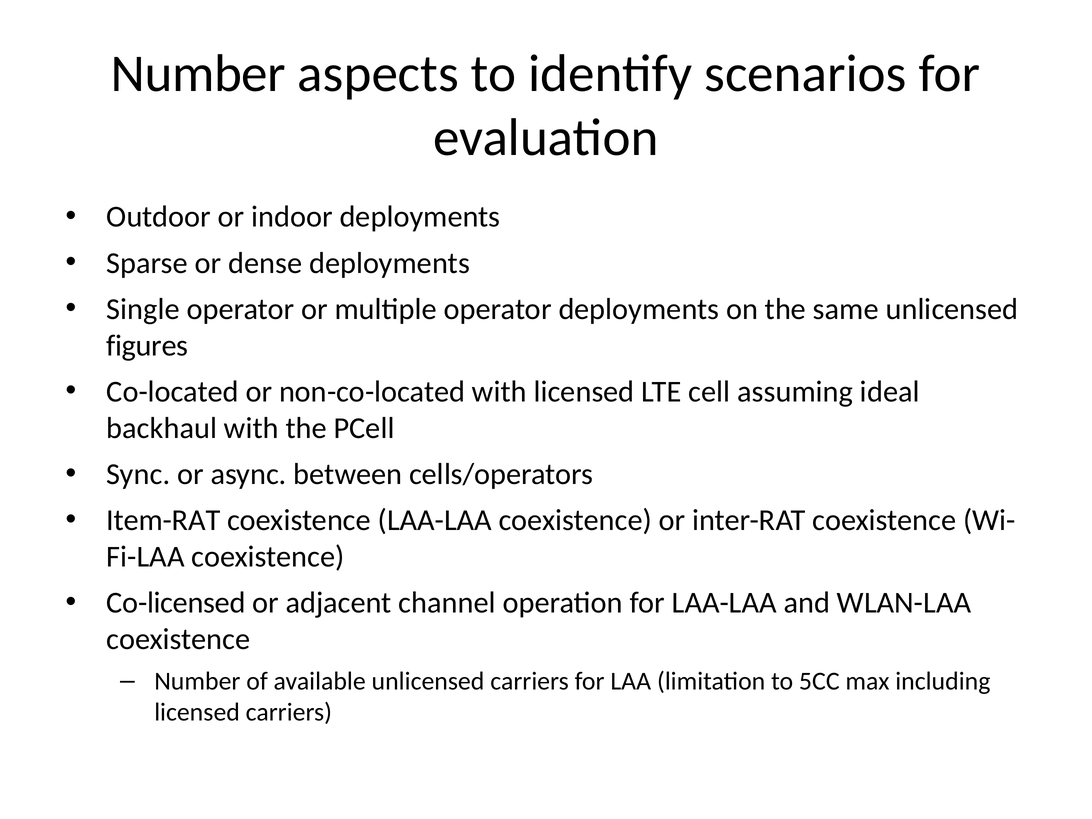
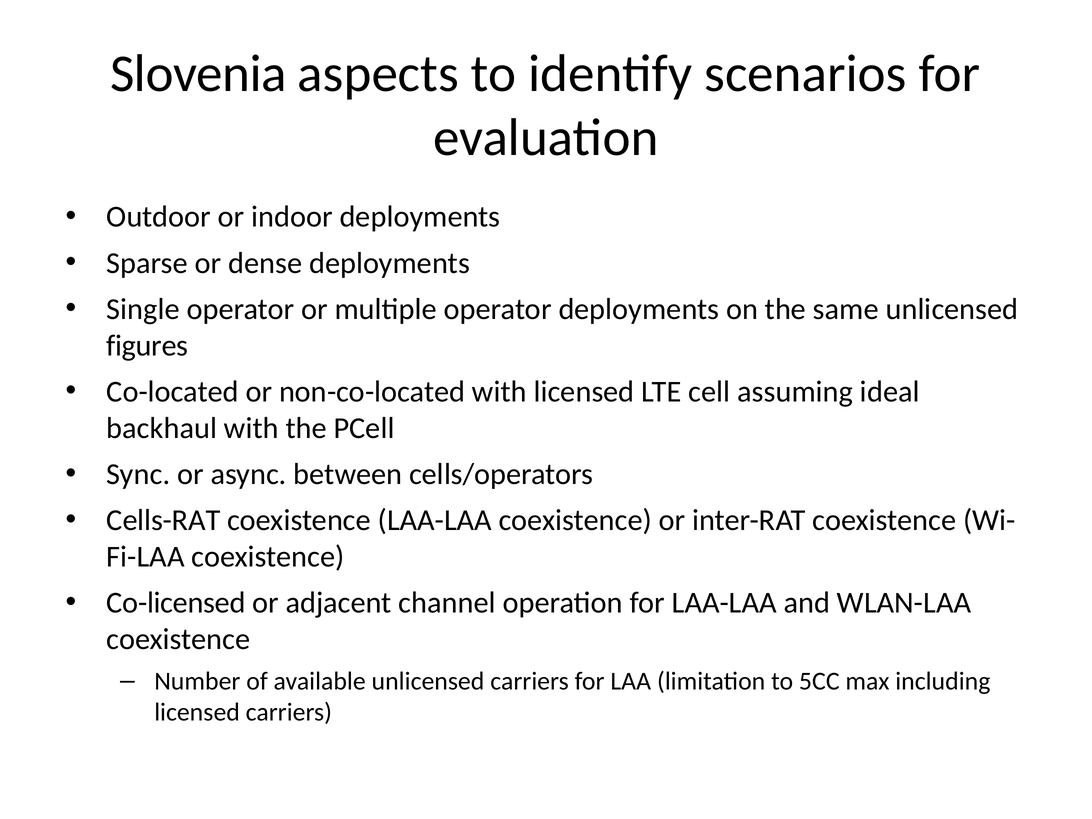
Number: Number -> Slovenia (198, 74)
Item-RAT: Item-RAT -> Cells-RAT (163, 520)
